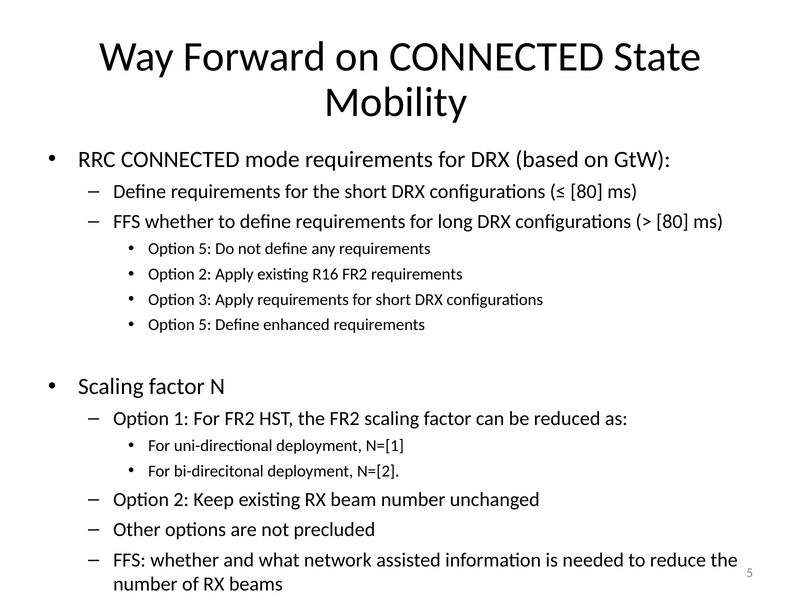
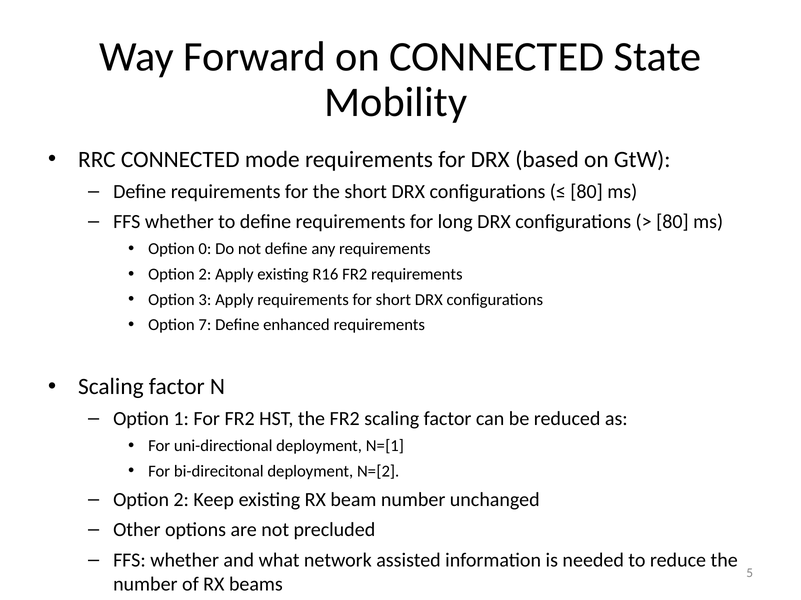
5: 5 -> 0 (205, 249)
5: 5 -> 7 (205, 325)
